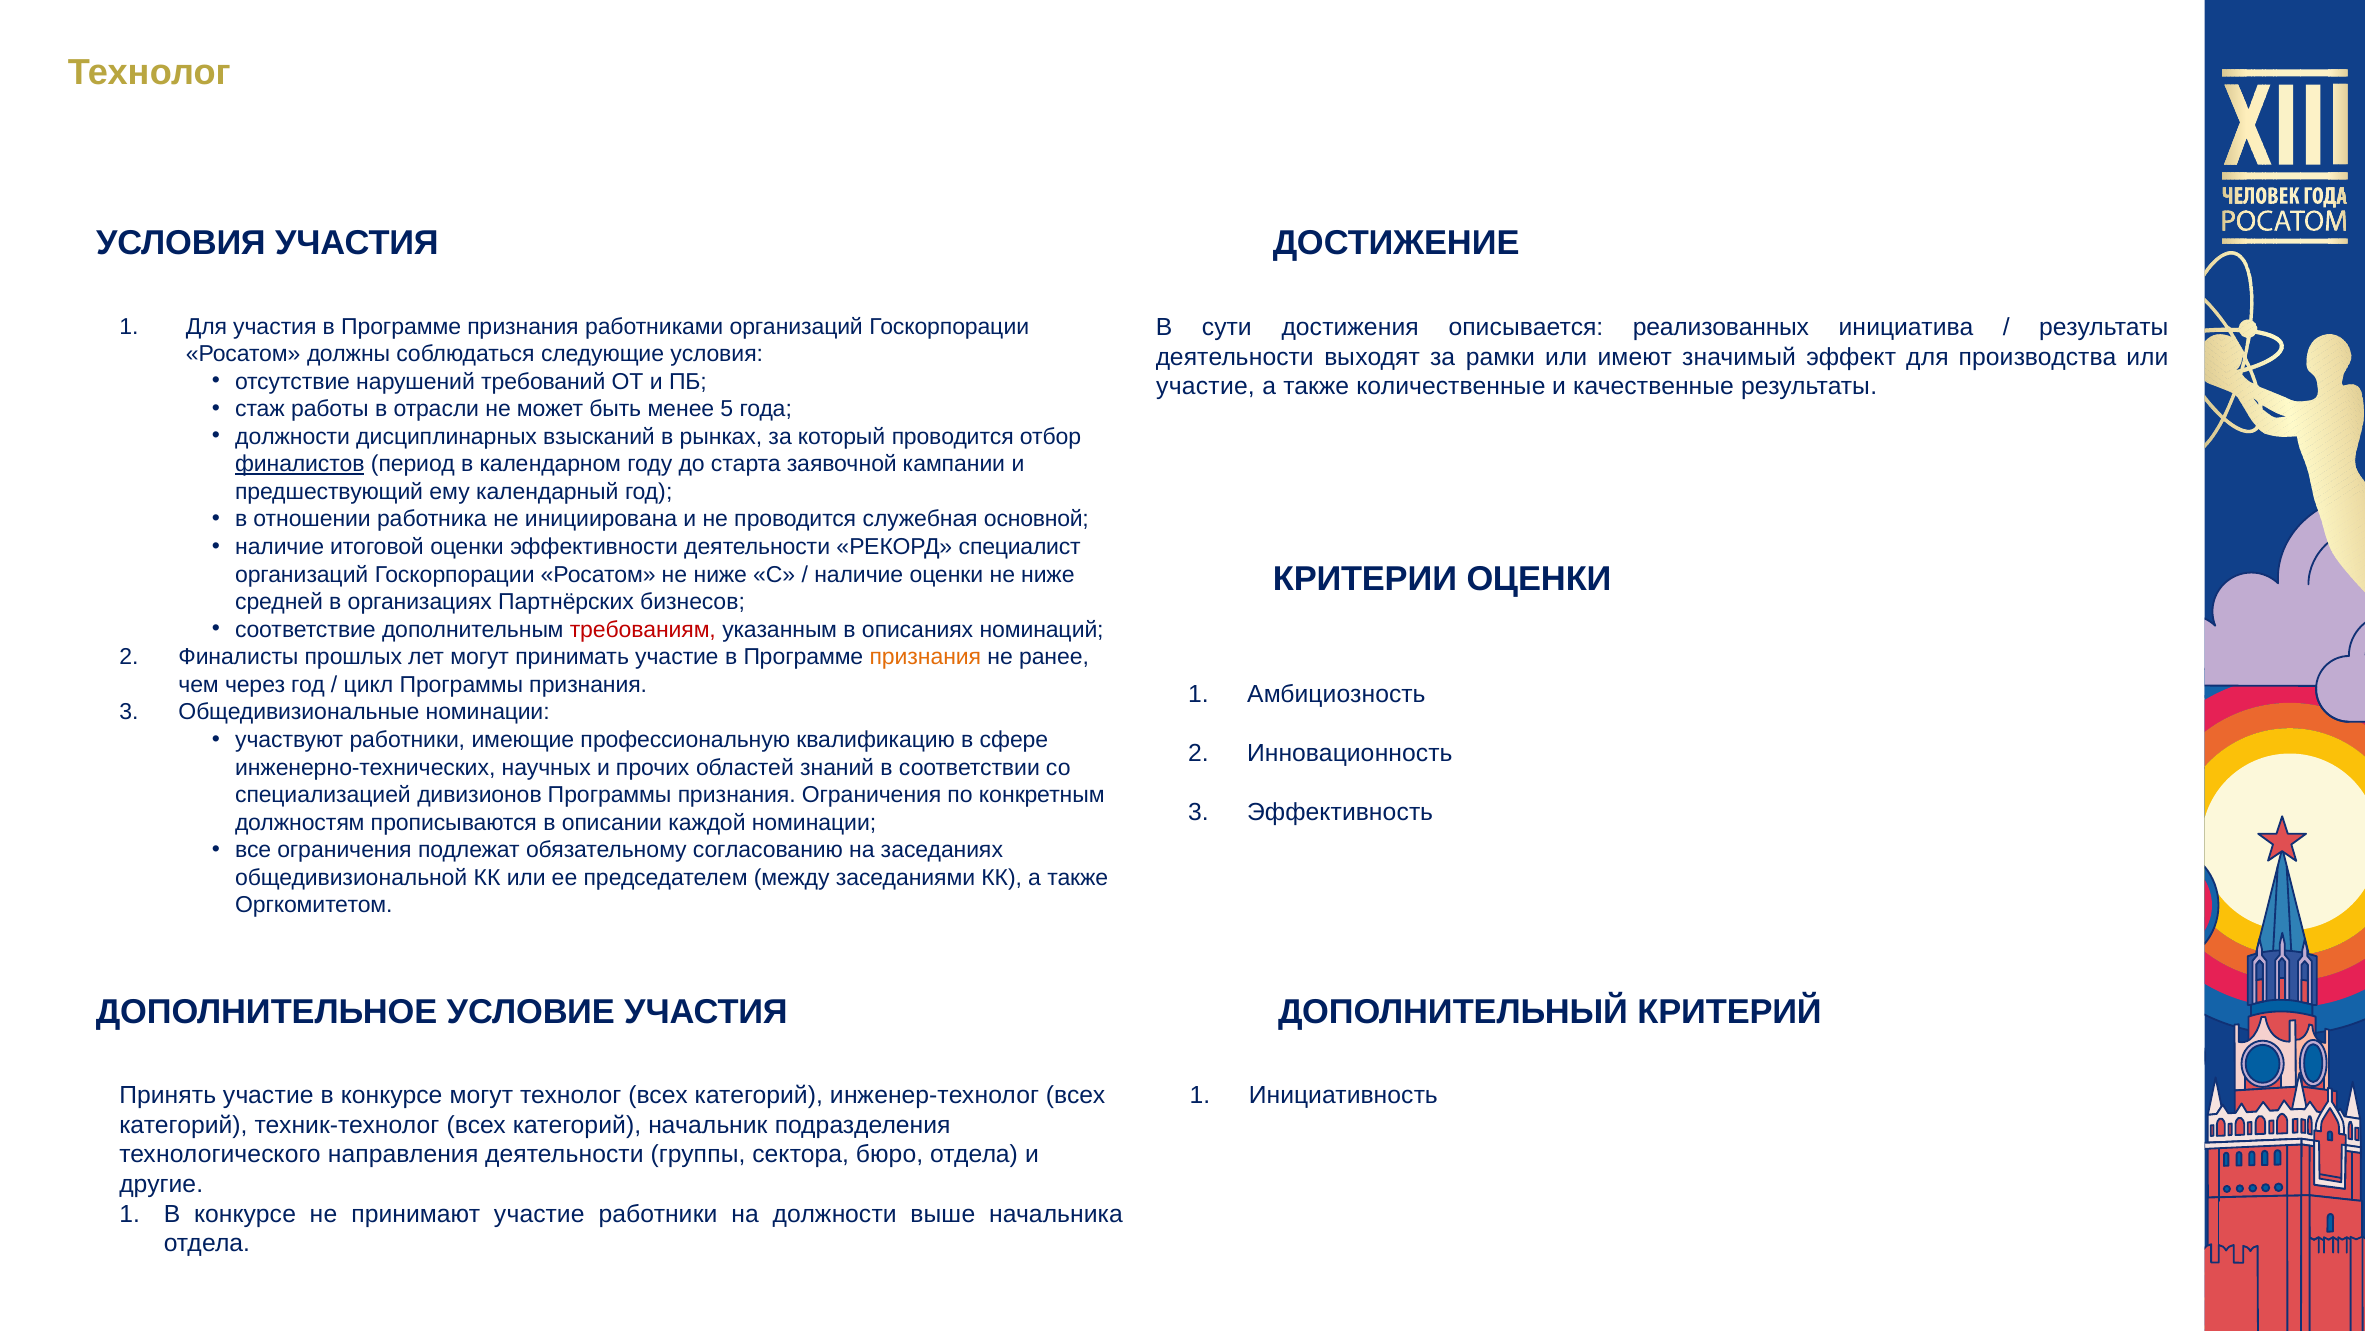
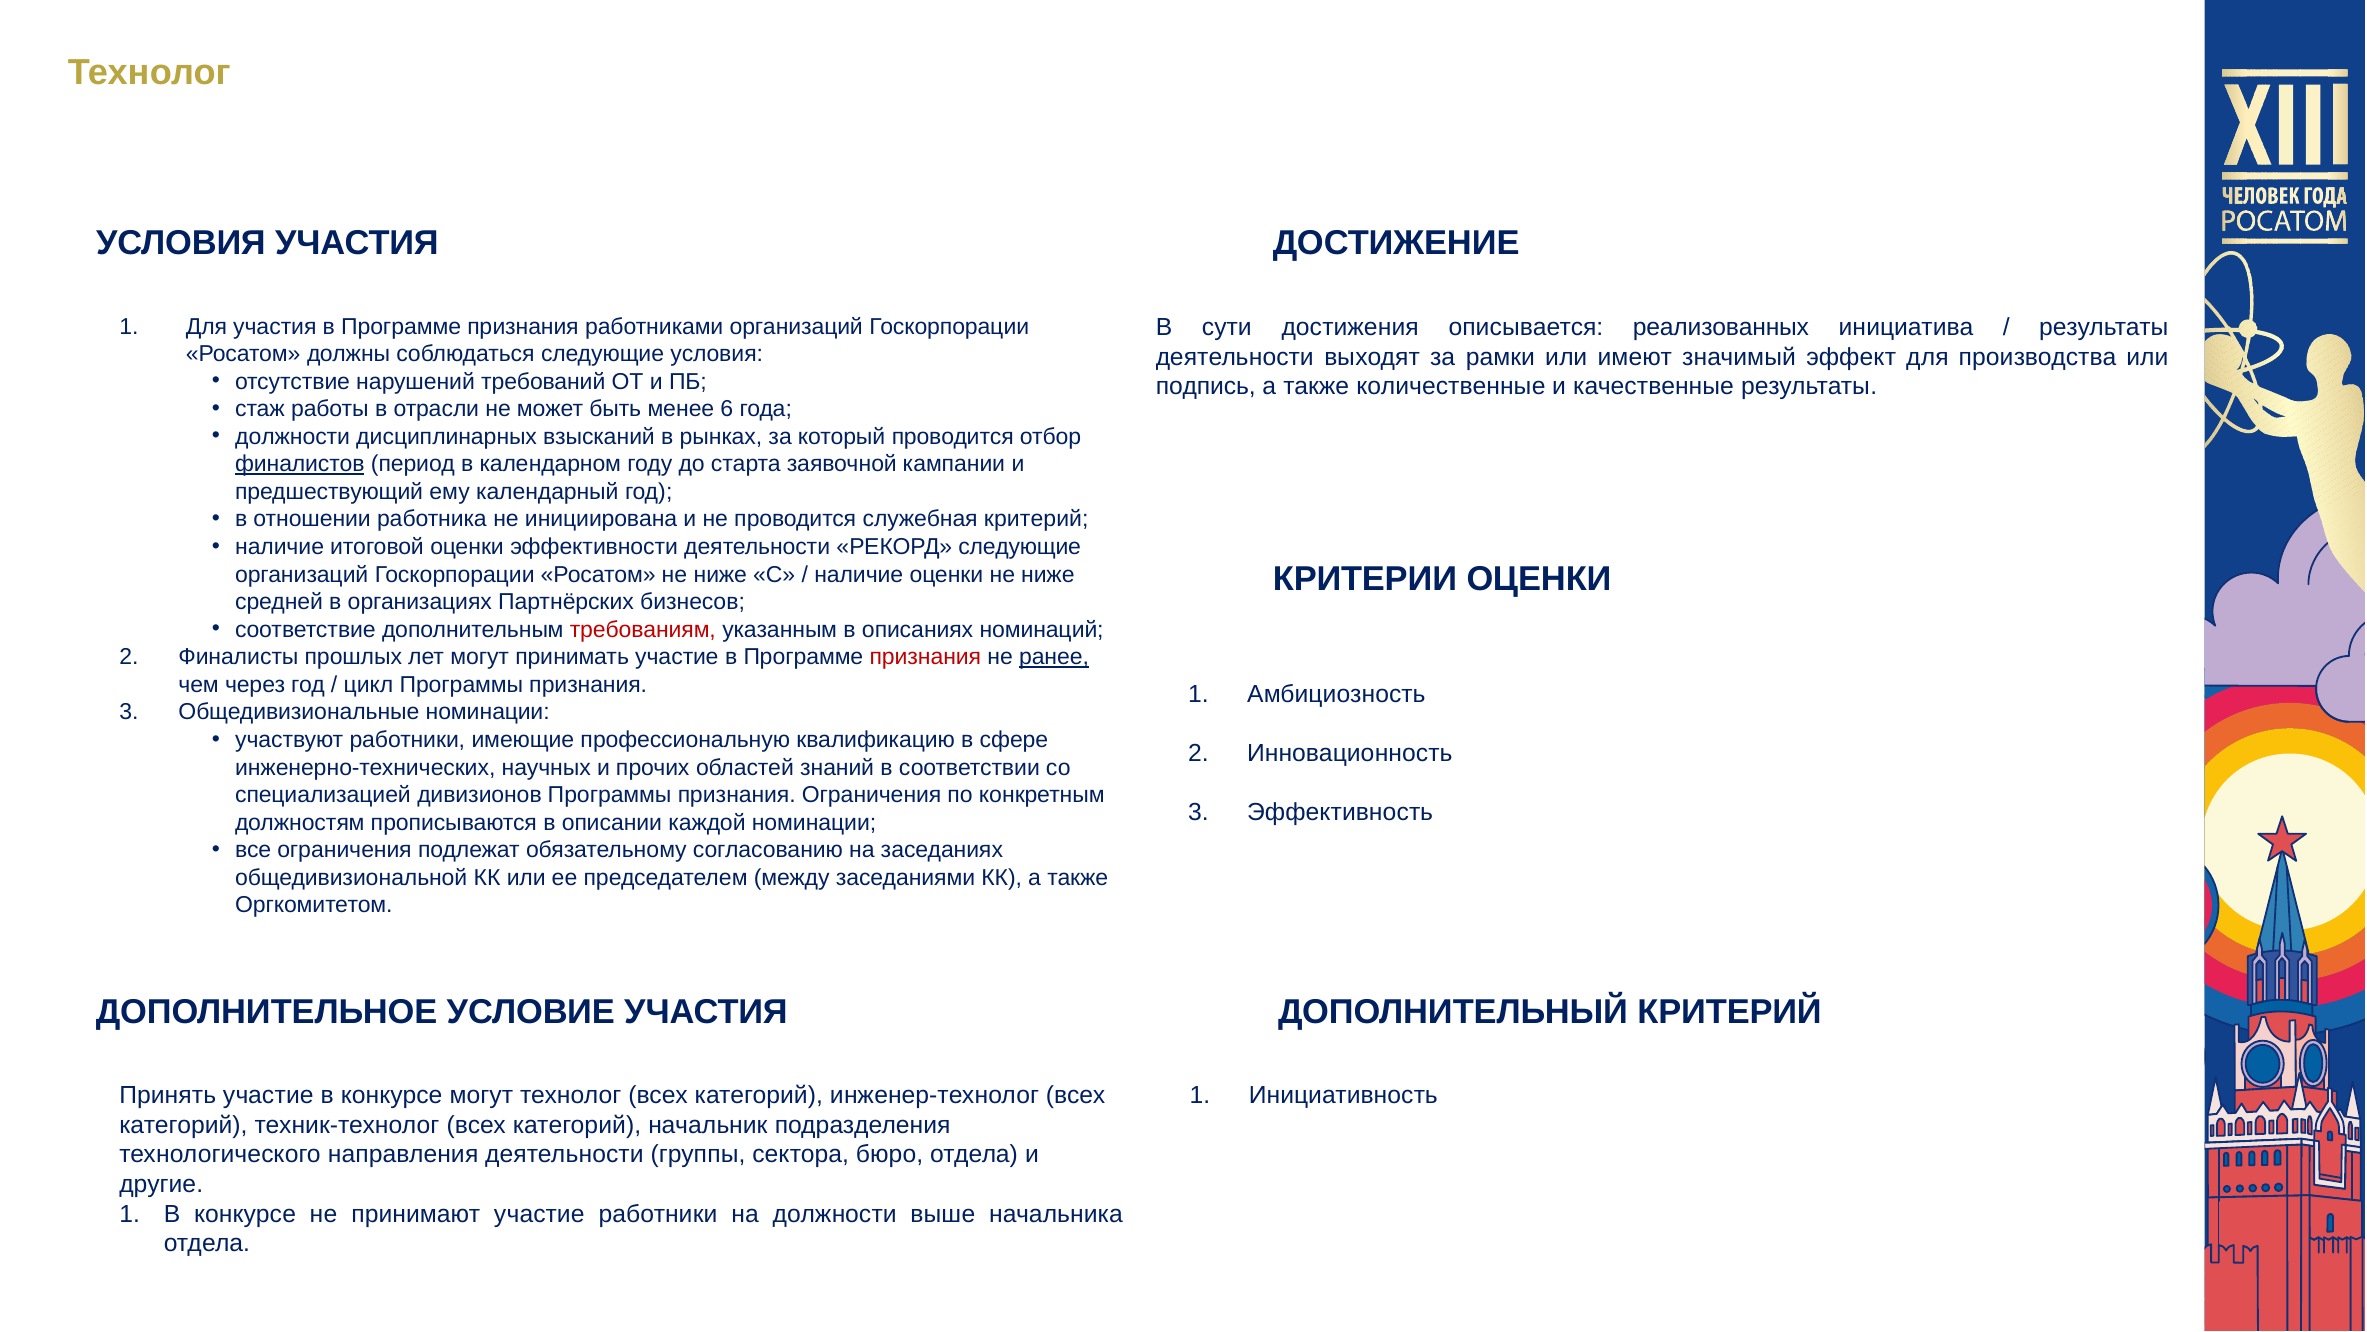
участие: участие -> подпись (1206, 387)
5: 5 -> 6 (727, 409)
служебная основной: основной -> критерий (1036, 519)
РЕКОРД специалист: специалист -> следующие (1020, 547)
признания colour: orange -> red (925, 657)
ранее underline: none -> present (1054, 657)
